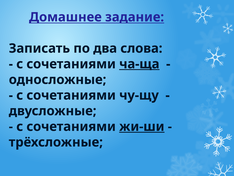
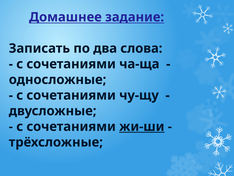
ча-ща underline: present -> none (139, 64)
